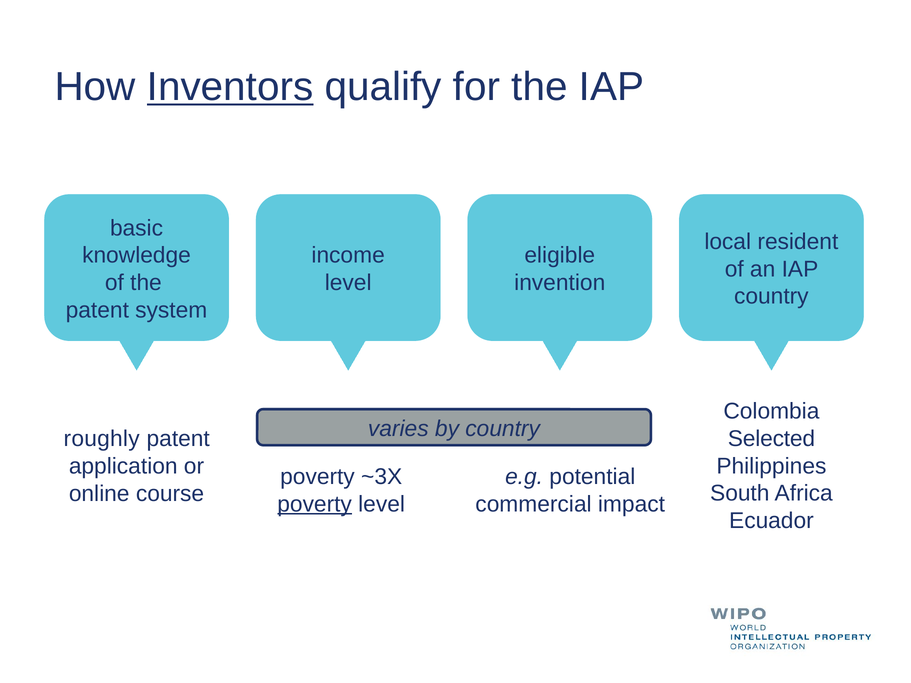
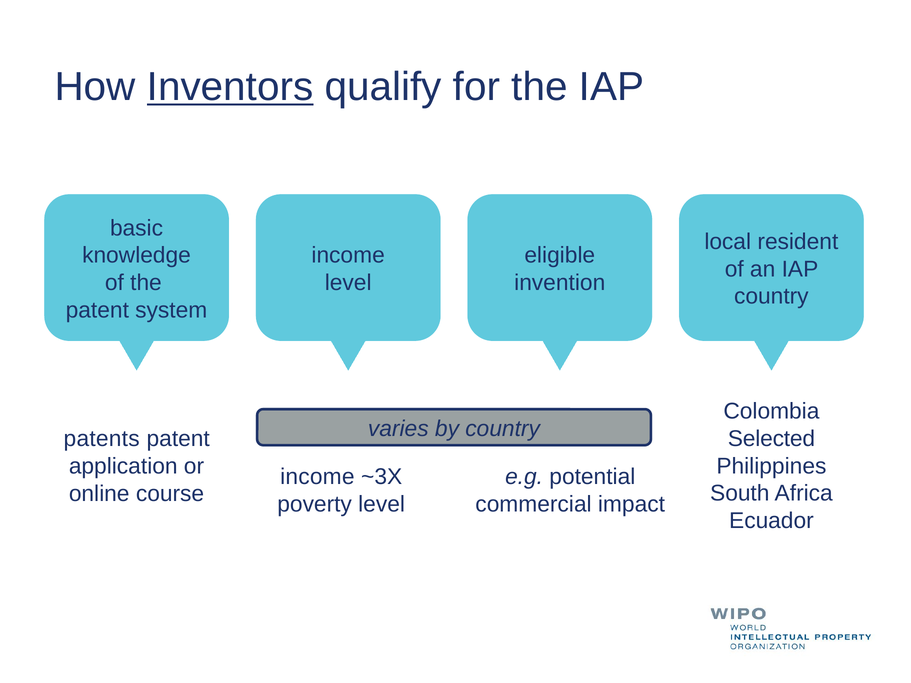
roughly: roughly -> patents (102, 439)
poverty: poverty -> income (317, 477)
poverty underline: present -> none (315, 504)
